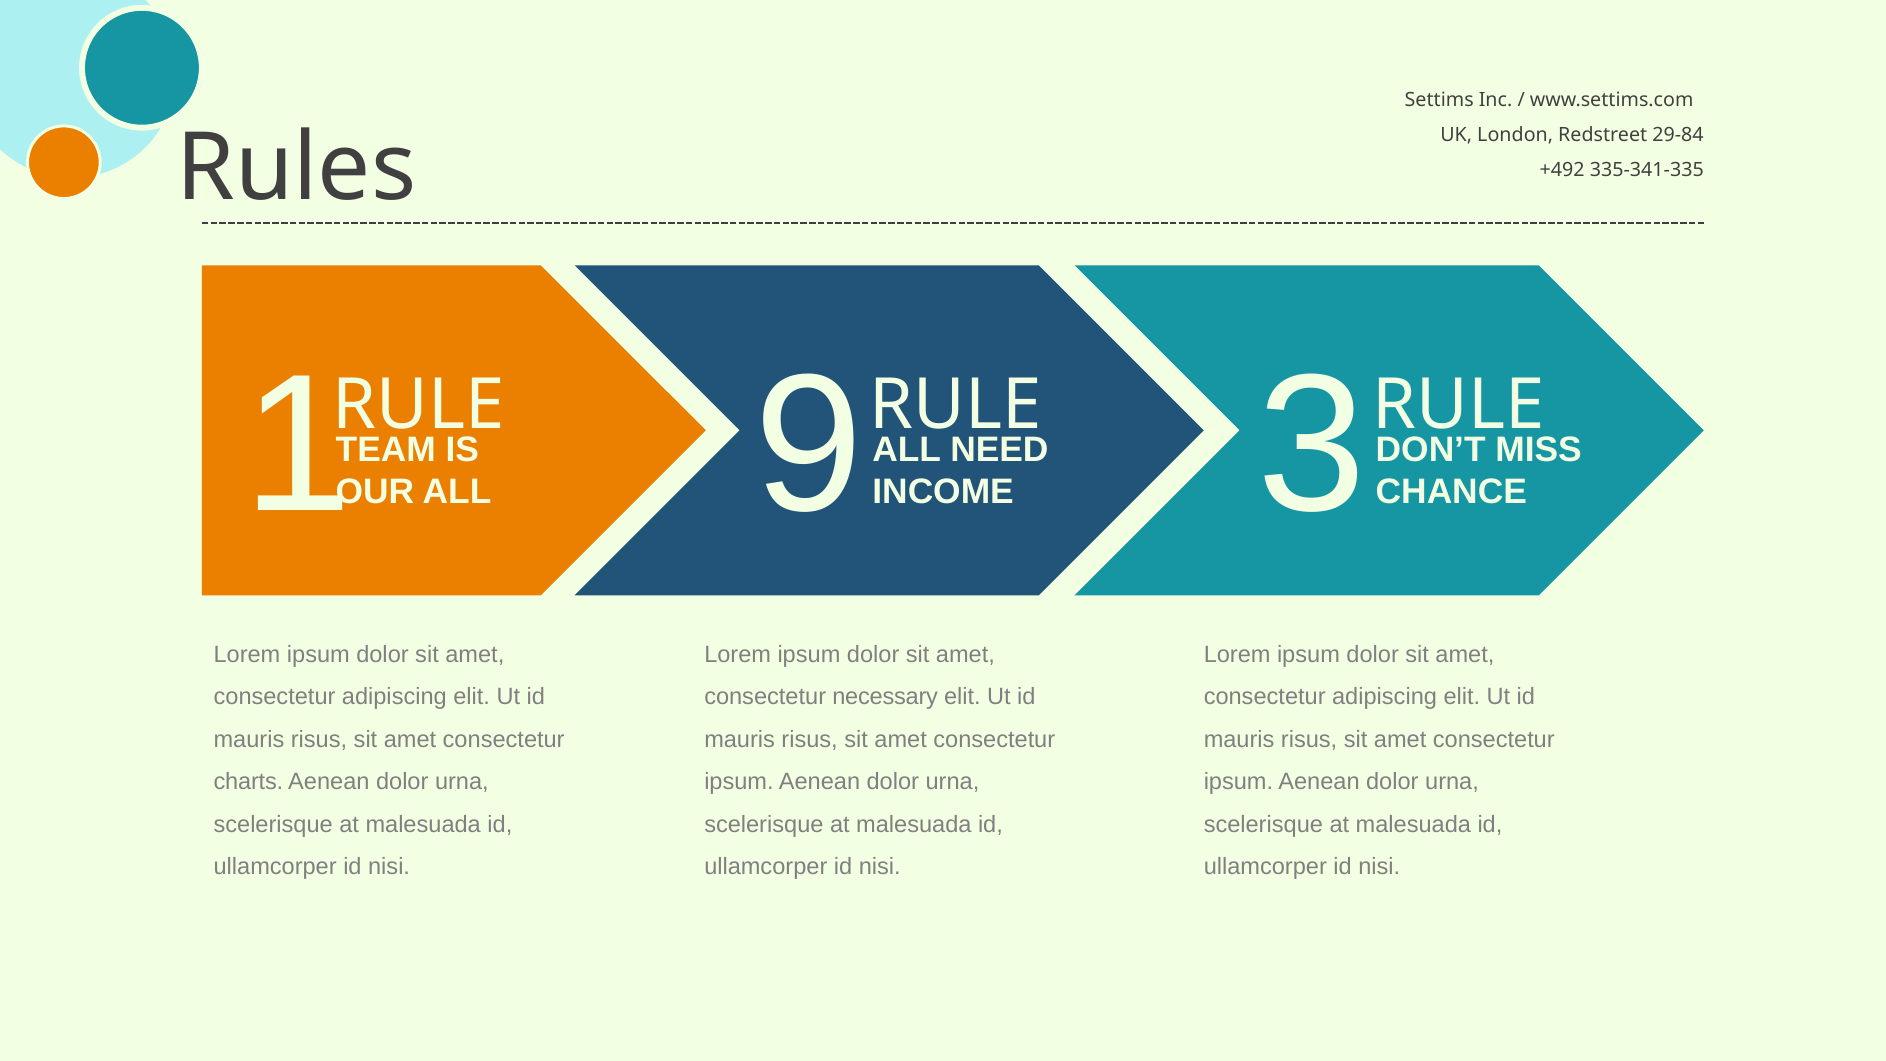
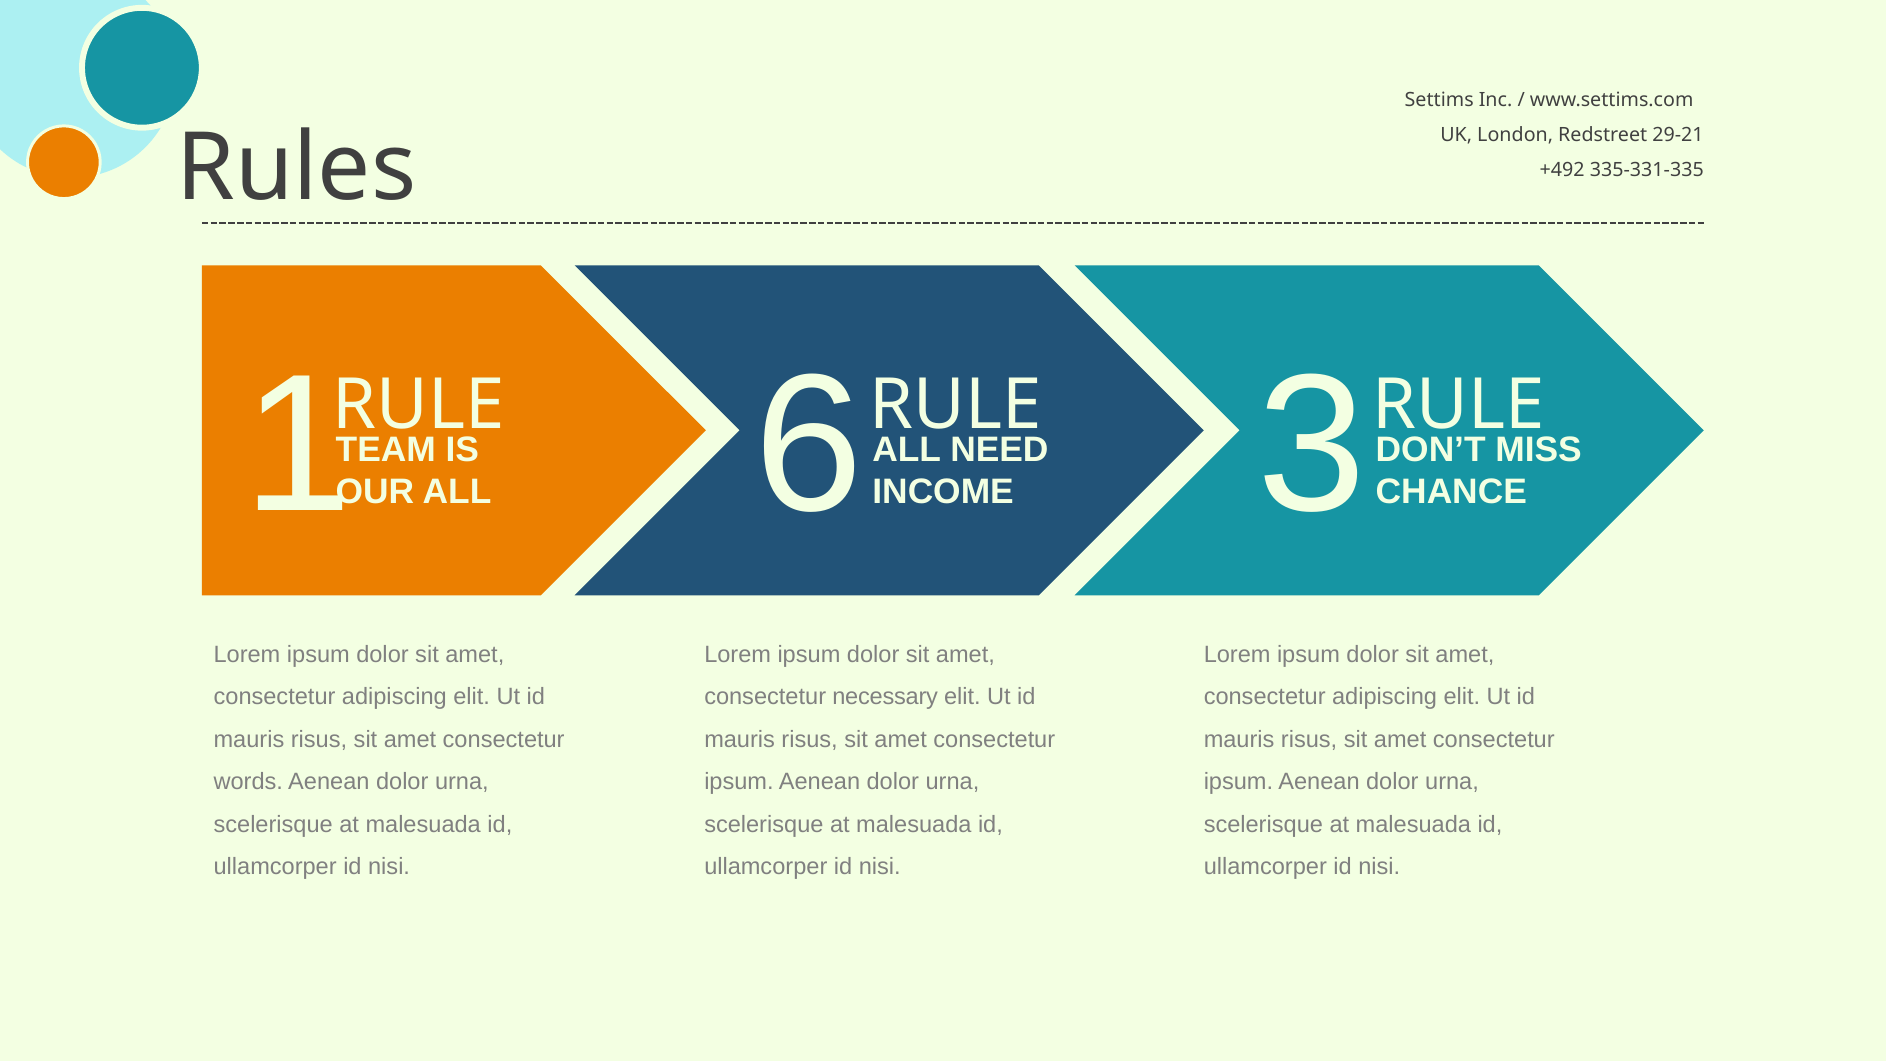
29-84: 29-84 -> 29-21 (1678, 135)
335-341-335: 335-341-335 -> 335-331-335 (1647, 170)
9: 9 -> 6 (808, 446)
charts: charts -> words (248, 782)
